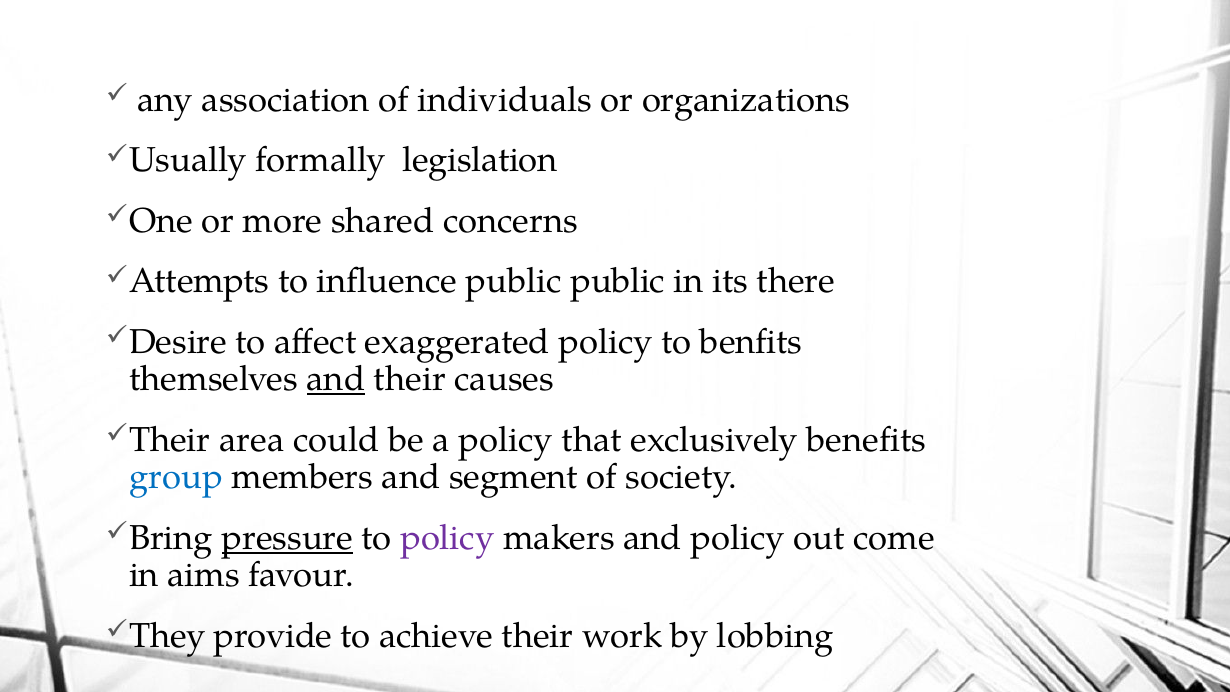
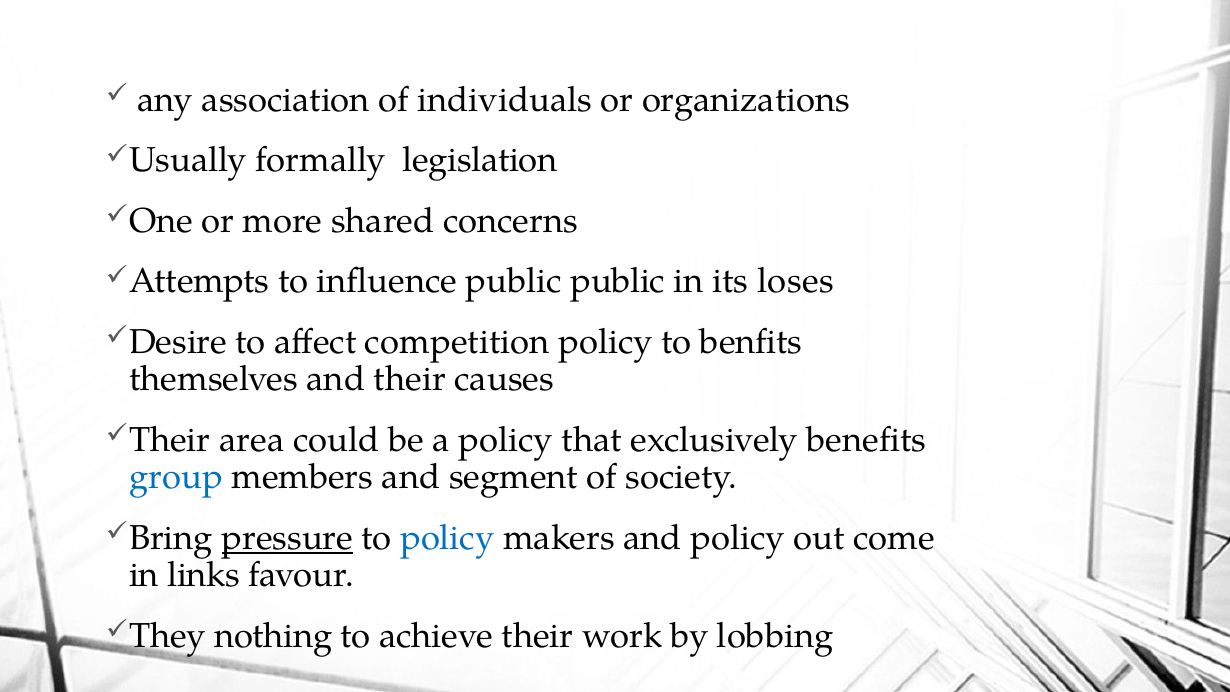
there: there -> loses (796, 281)
exaggerated: exaggerated -> competition (457, 342)
and underline: present -> none (336, 379)
policy colour: purple -> blue (447, 538)
aims: aims -> links (204, 575)
provide: provide -> nothing (273, 636)
